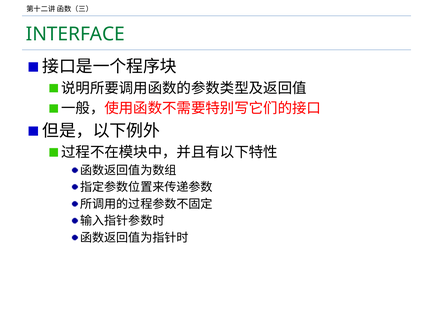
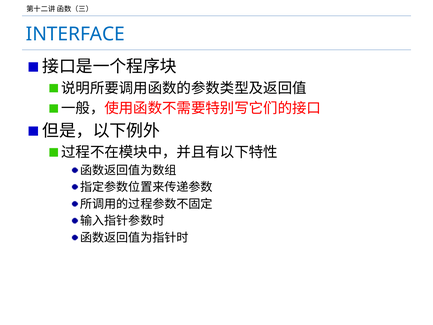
INTERFACE colour: green -> blue (75, 34)
